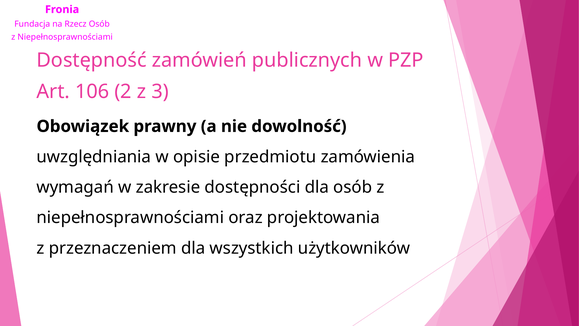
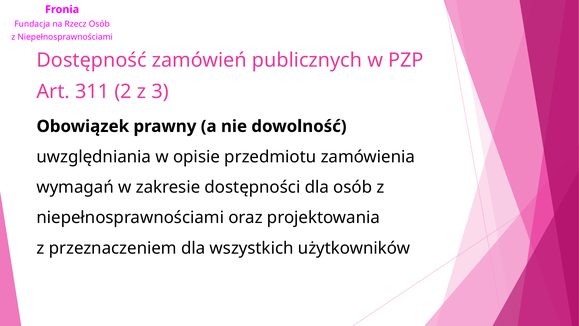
106: 106 -> 311 (92, 91)
